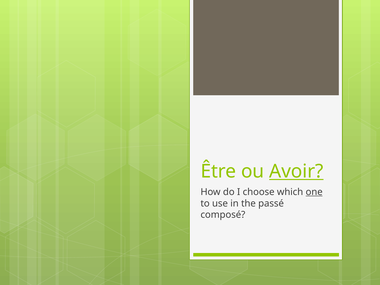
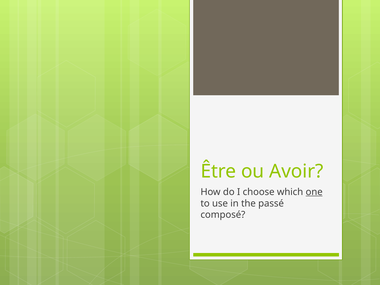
Avoir underline: present -> none (296, 171)
